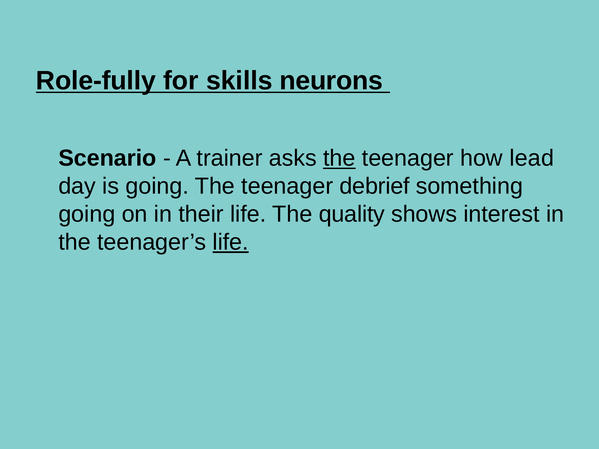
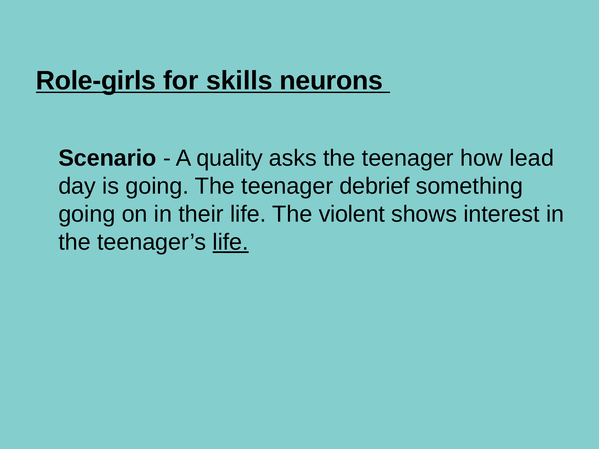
Role-fully: Role-fully -> Role-girls (96, 81)
trainer: trainer -> quality (230, 158)
the underline: present -> none (339, 158)
quality: quality -> violent (352, 214)
